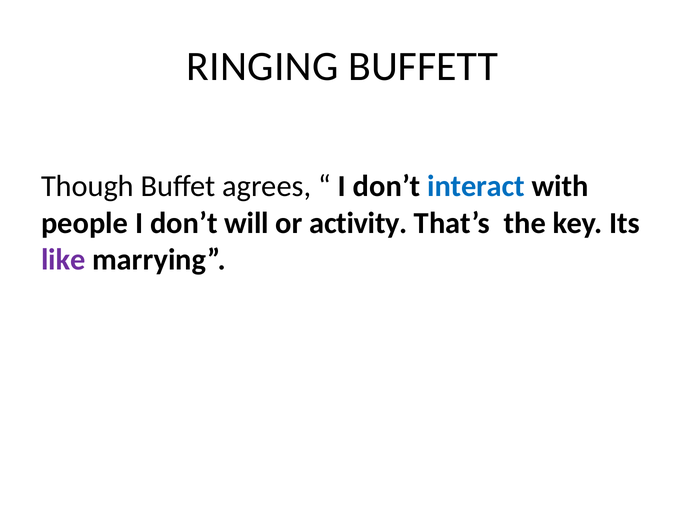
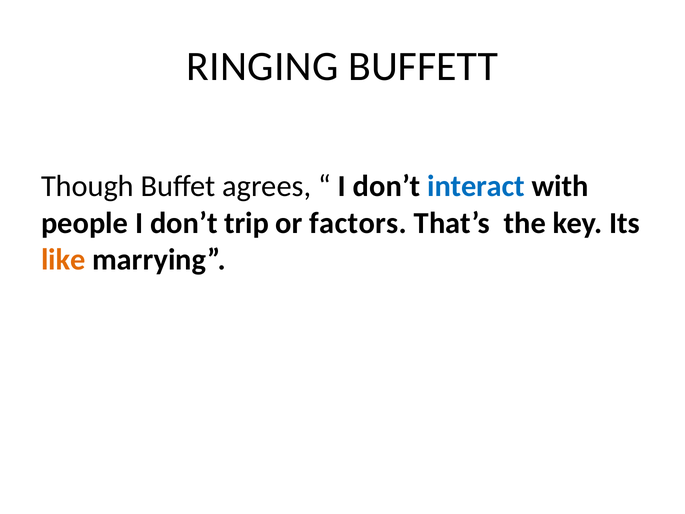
will: will -> trip (247, 223)
activity: activity -> factors (358, 223)
like colour: purple -> orange (63, 259)
